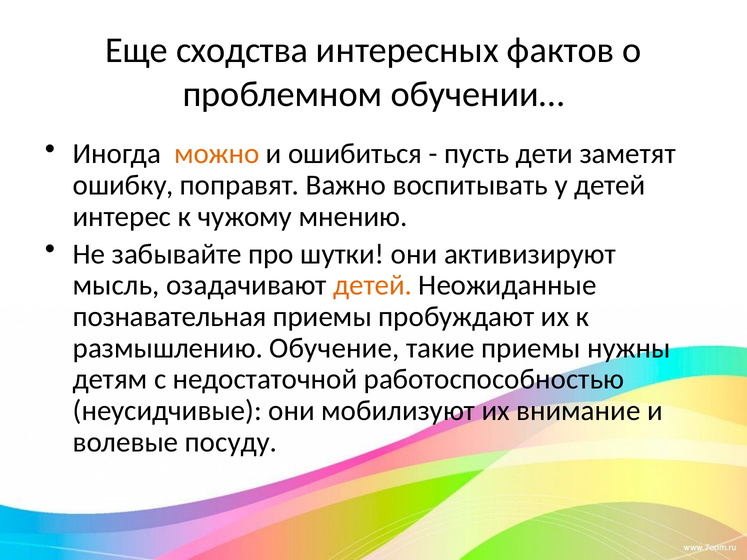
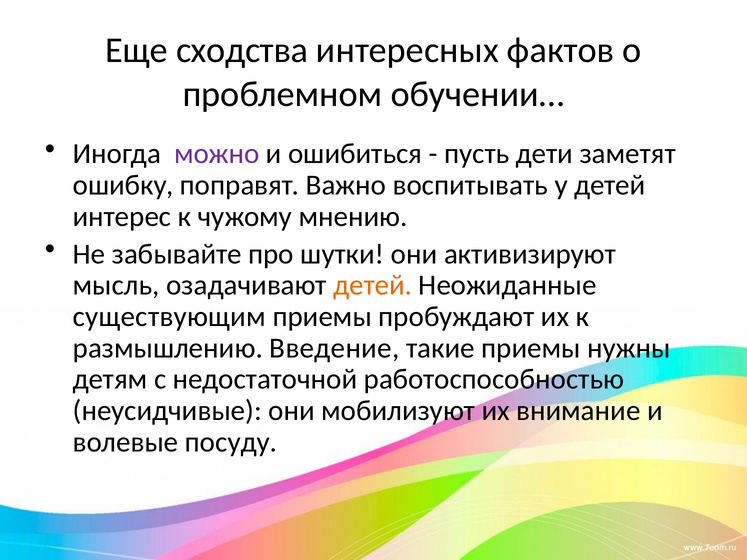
можно colour: orange -> purple (217, 154)
познавательная: познавательная -> существующим (169, 317)
Обучение: Обучение -> Введение (334, 348)
